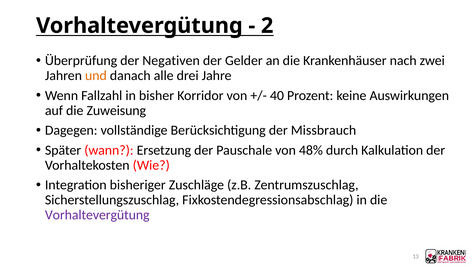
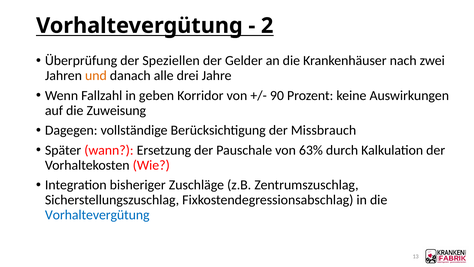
Negativen: Negativen -> Speziellen (171, 61)
bisher: bisher -> geben (157, 95)
40: 40 -> 90 (277, 95)
48%: 48% -> 63% (311, 150)
Vorhaltevergütung colour: purple -> blue (97, 215)
